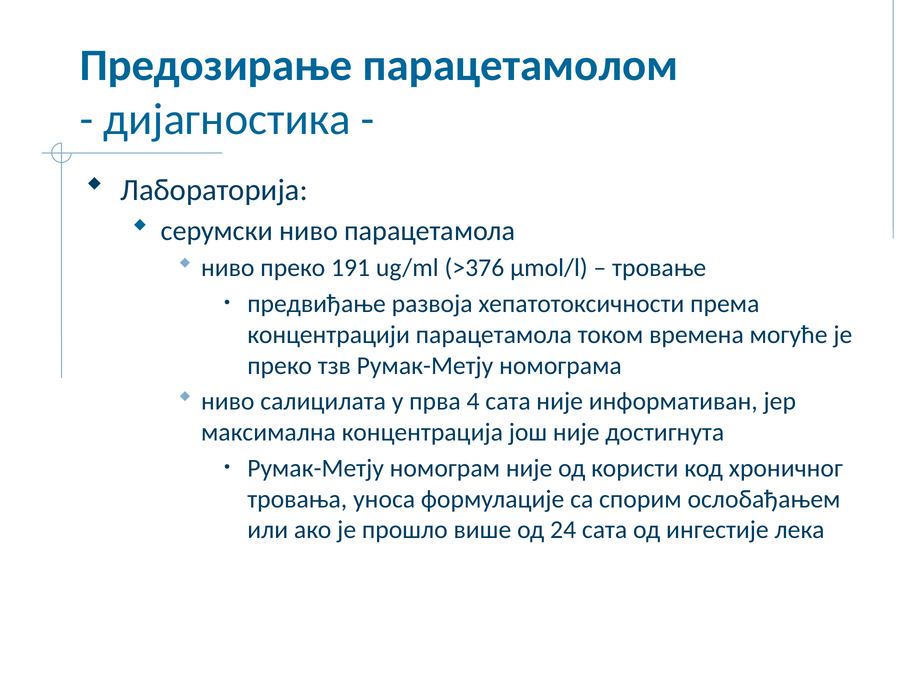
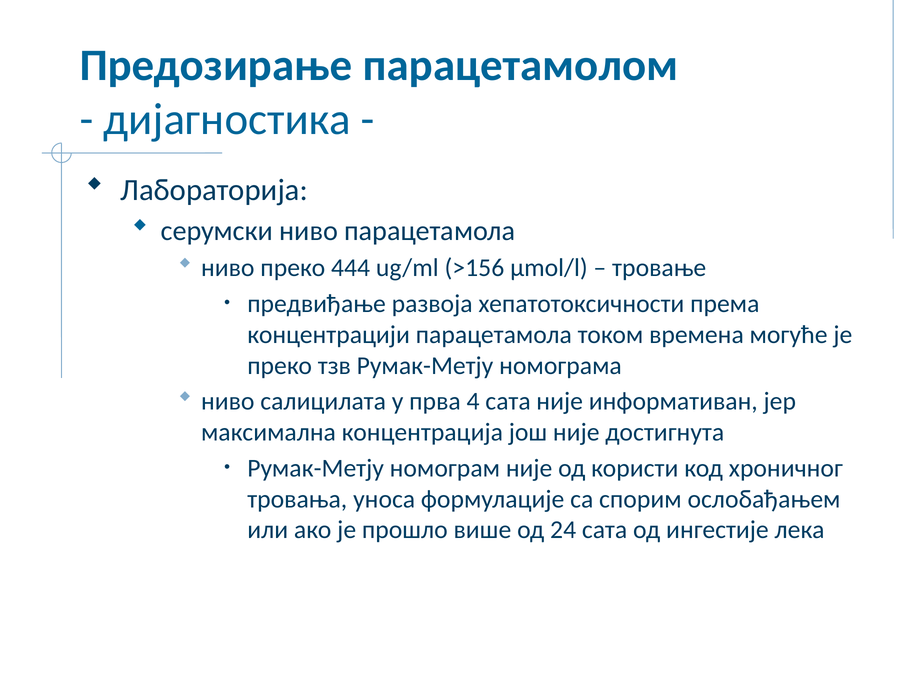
191: 191 -> 444 (351, 268)
>376: >376 -> >156 (474, 268)
